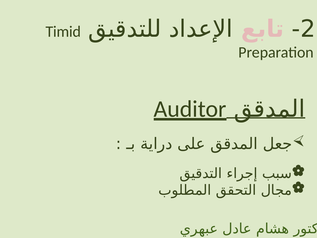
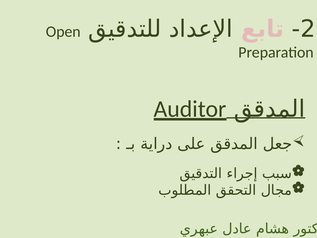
Timid: Timid -> Open (63, 32)
